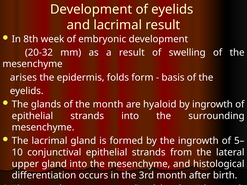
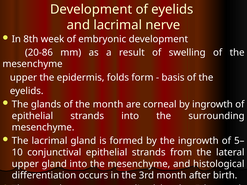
lacrimal result: result -> nerve (163, 25)
20-32: 20-32 -> 20-86 (39, 53)
arises: arises -> upper (23, 78)
hyaloid: hyaloid -> corneal (160, 104)
